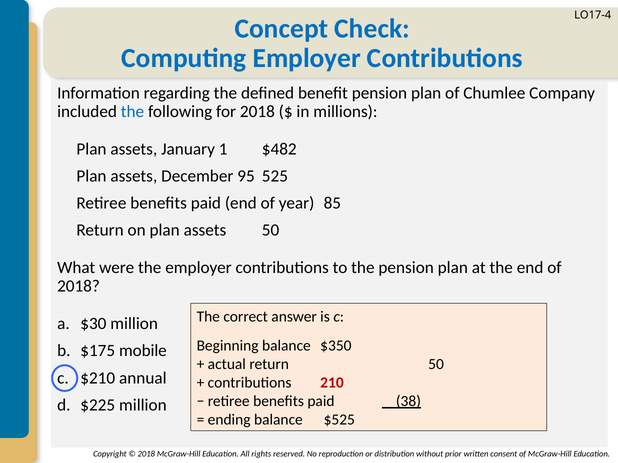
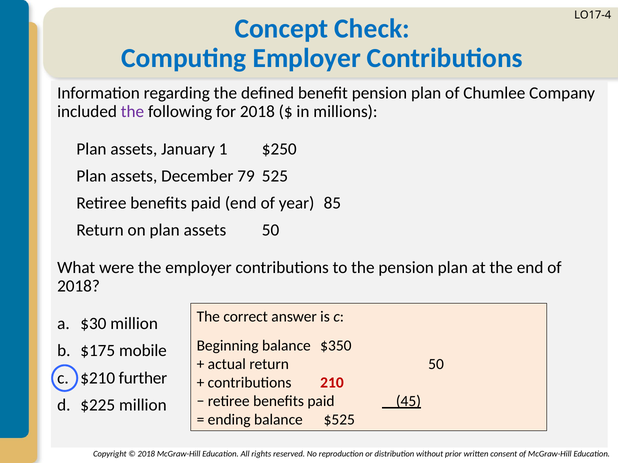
the colour: blue -> purple (133, 112)
$482: $482 -> $250 (279, 149)
95: 95 -> 79 (246, 176)
annual: annual -> further (143, 378)
38: 38 -> 45 (408, 401)
